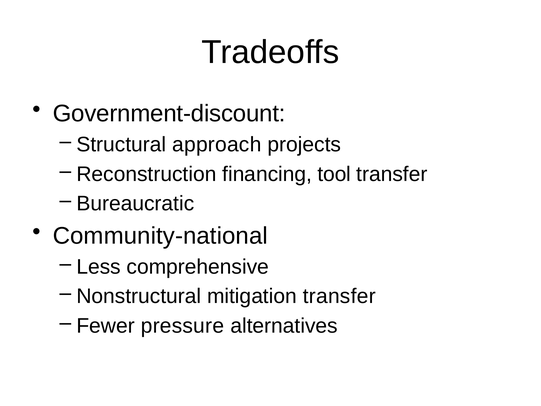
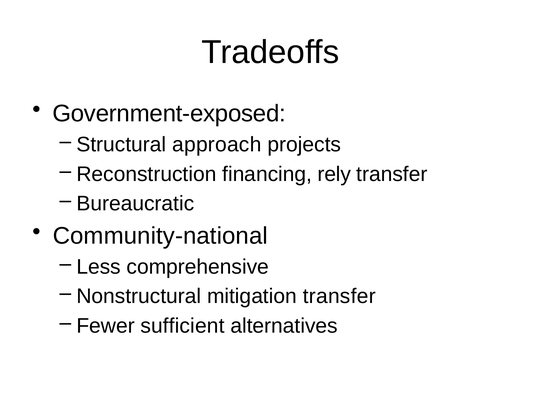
Government-discount: Government-discount -> Government-exposed (169, 113)
tool: tool -> rely (334, 174)
pressure: pressure -> sufficient (183, 326)
